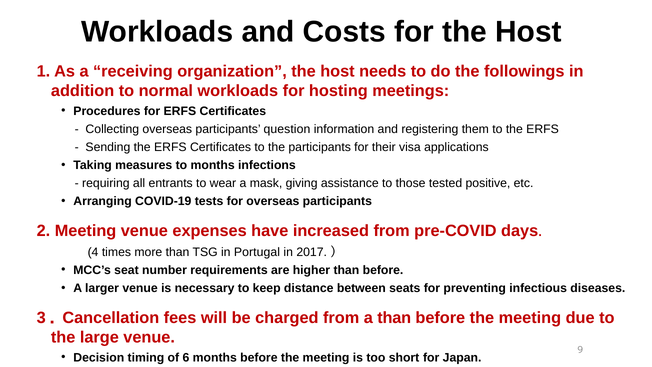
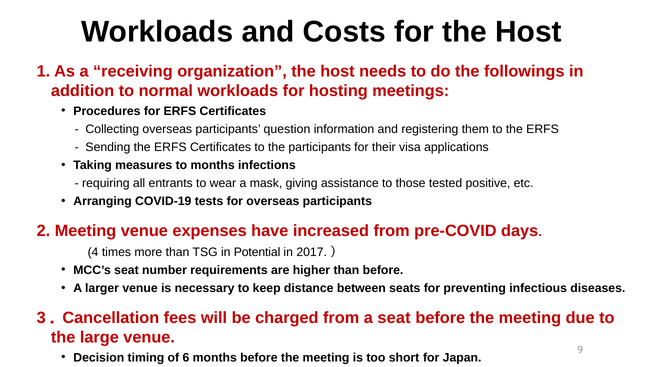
Portugal: Portugal -> Potential (257, 252)
a than: than -> seat (394, 318)
